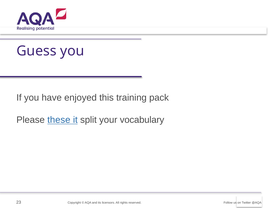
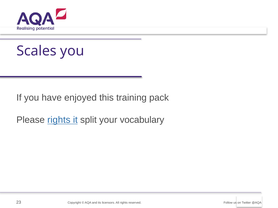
Guess: Guess -> Scales (36, 51)
Please these: these -> rights (59, 120)
